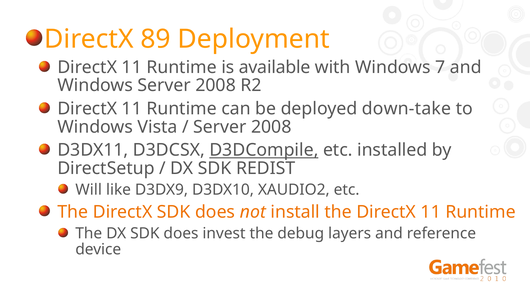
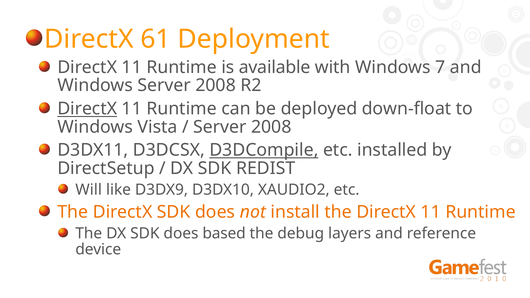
89: 89 -> 61 (156, 39)
DirectX underline: none -> present (87, 109)
down-take: down-take -> down-float (407, 109)
invest: invest -> based (224, 234)
